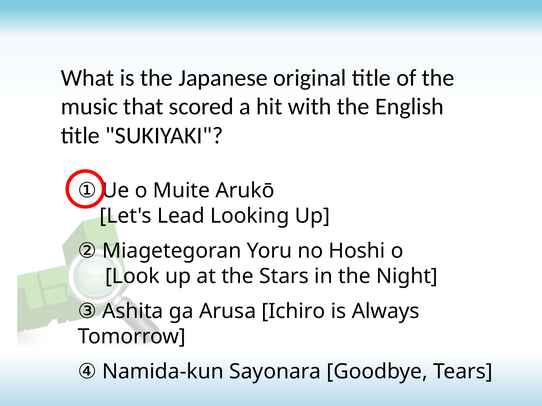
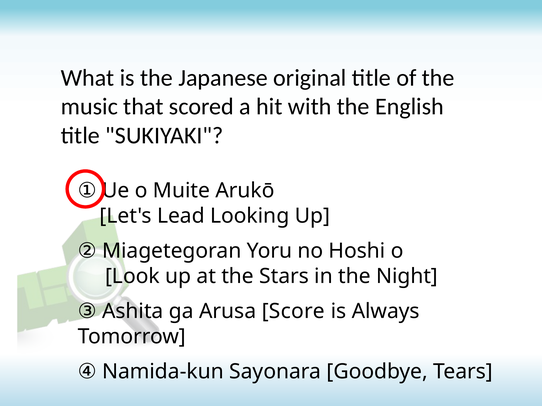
Ichiro: Ichiro -> Score (293, 312)
